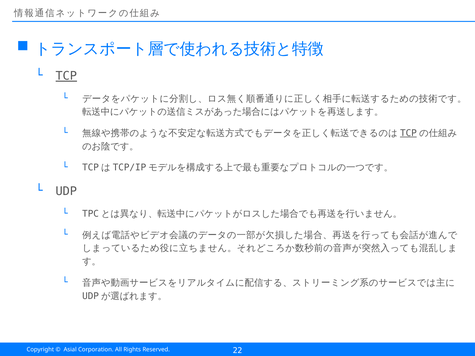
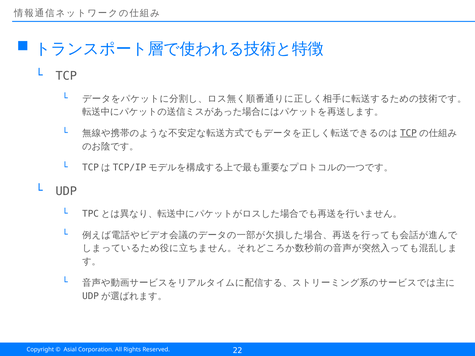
TCP underline: present -> none (66, 76)
